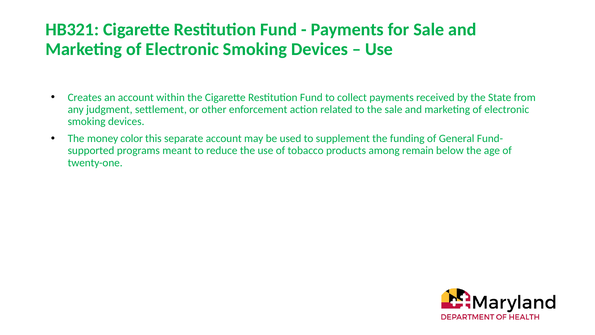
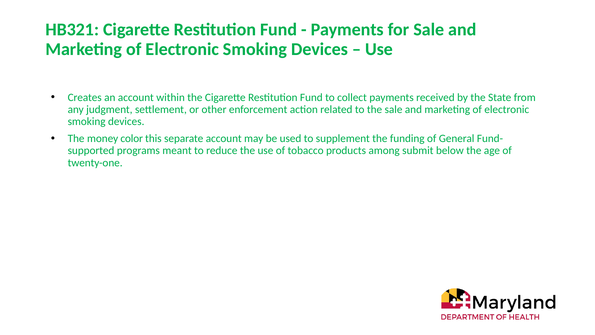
remain: remain -> submit (418, 150)
